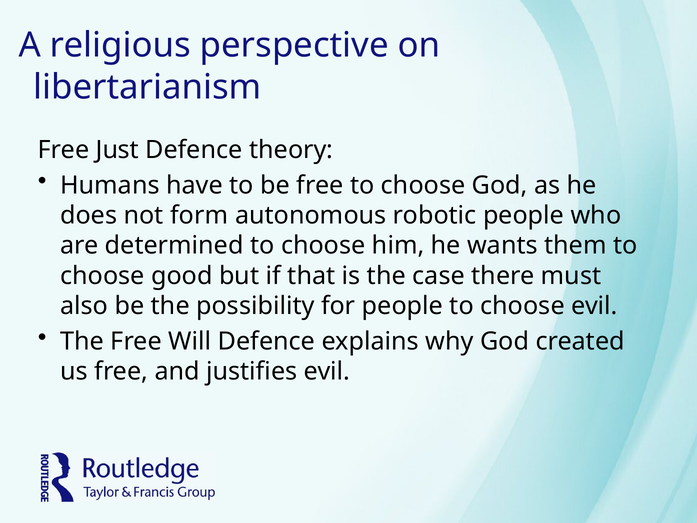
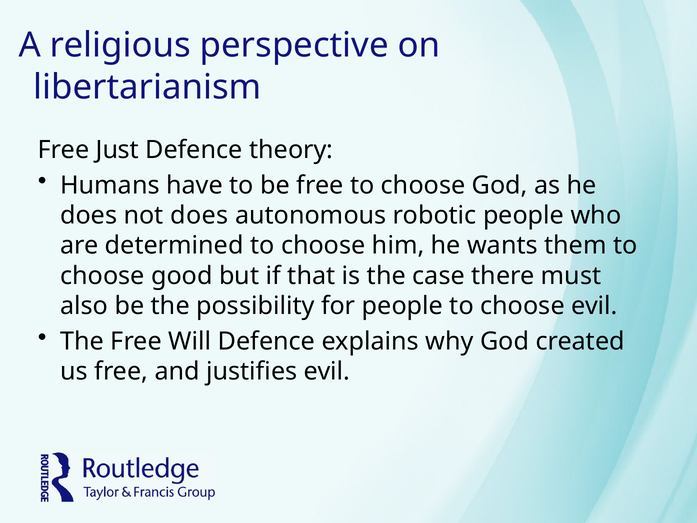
not form: form -> does (199, 215)
